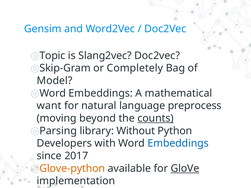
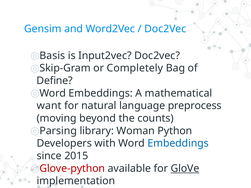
Topic: Topic -> Basis (52, 56)
Slang2vec: Slang2vec -> Input2vec (105, 56)
Model: Model -> Define (55, 81)
counts underline: present -> none (156, 118)
Without: Without -> Woman (136, 131)
2017: 2017 -> 2015 (76, 156)
Glove-python colour: orange -> red (72, 169)
